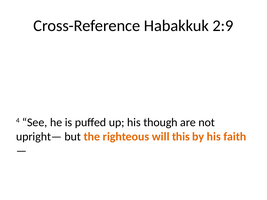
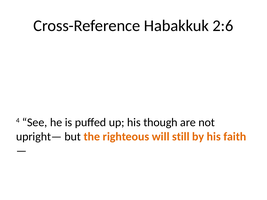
2:9: 2:9 -> 2:6 (223, 26)
this: this -> still (181, 137)
